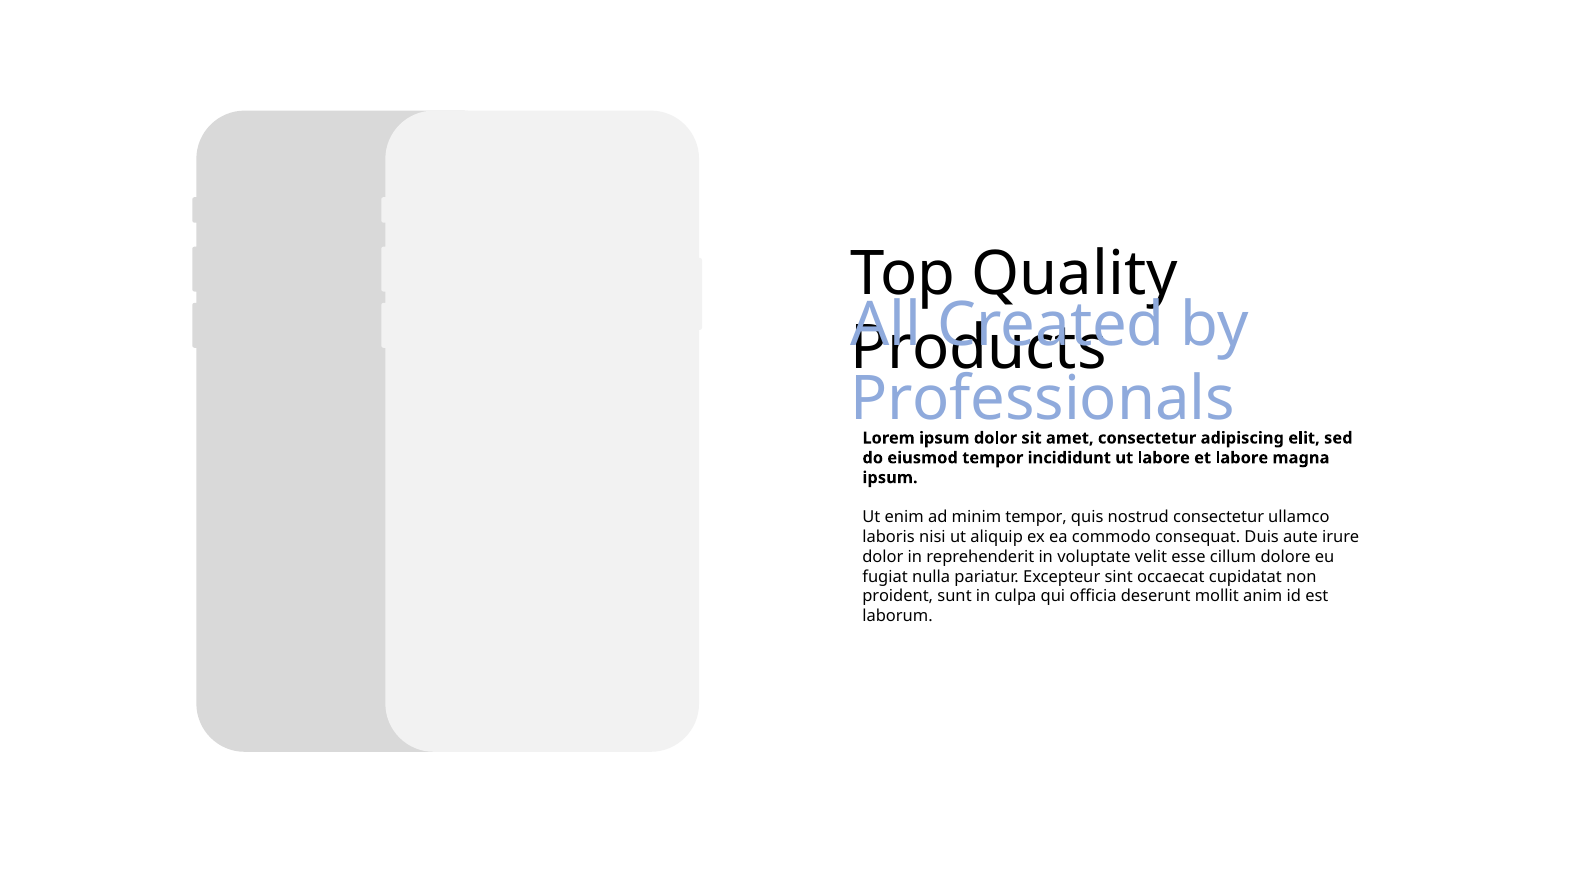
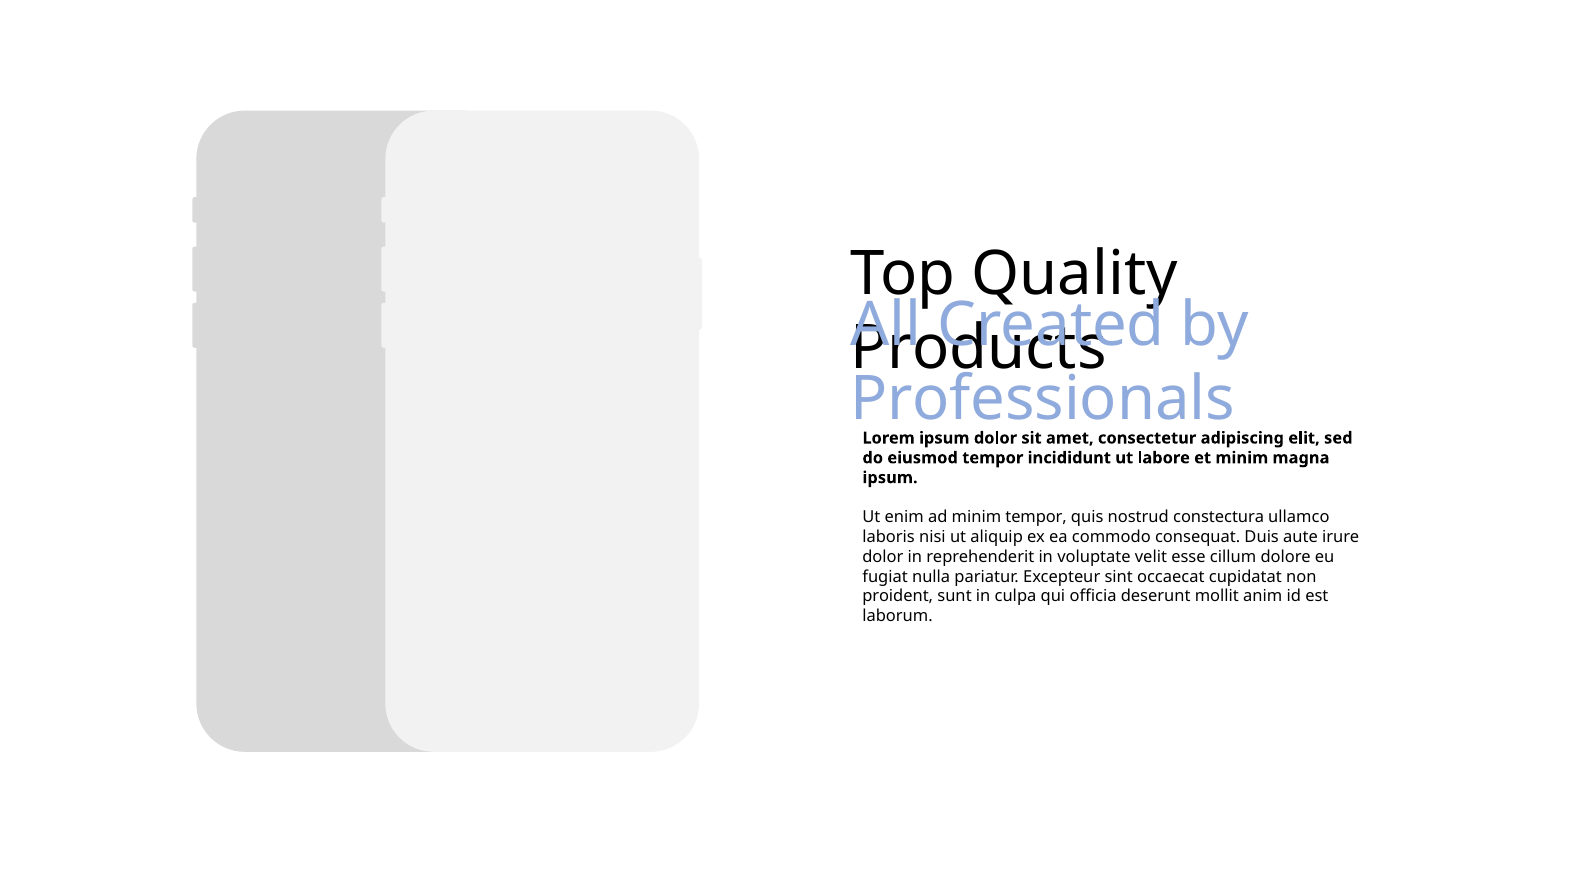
et labore: labore -> minim (1242, 458)
nostrud consectetur: consectetur -> constectura (1219, 517)
